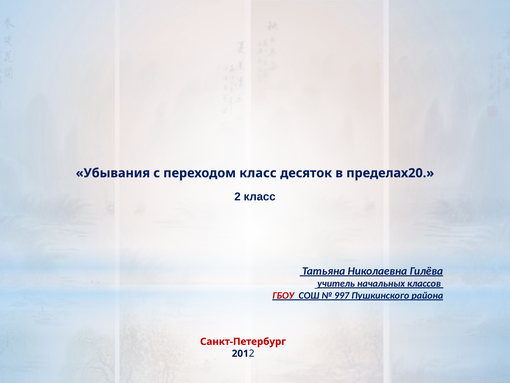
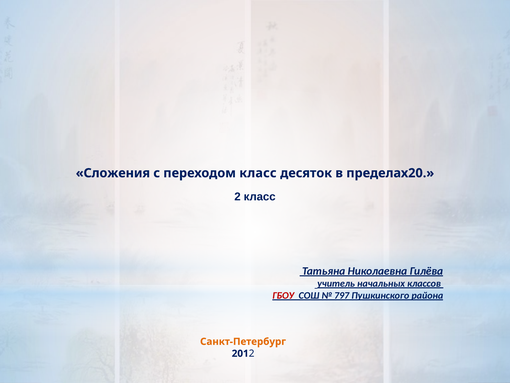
Убывания: Убывания -> Сложения (113, 173)
997: 997 -> 797 (342, 295)
Санкт-Петербург colour: red -> orange (243, 341)
